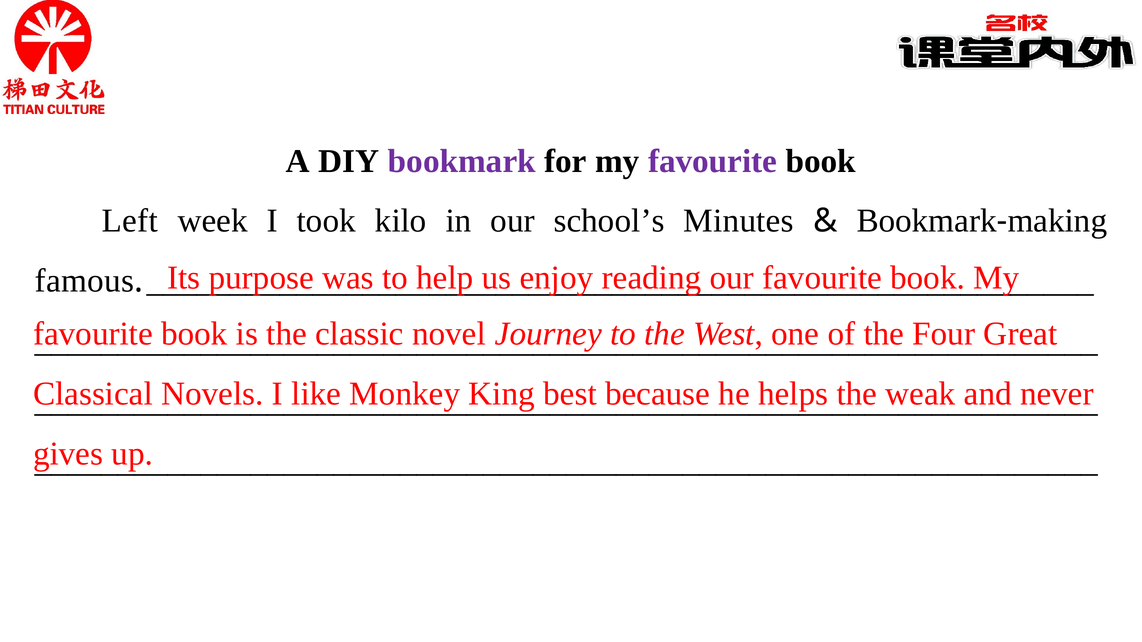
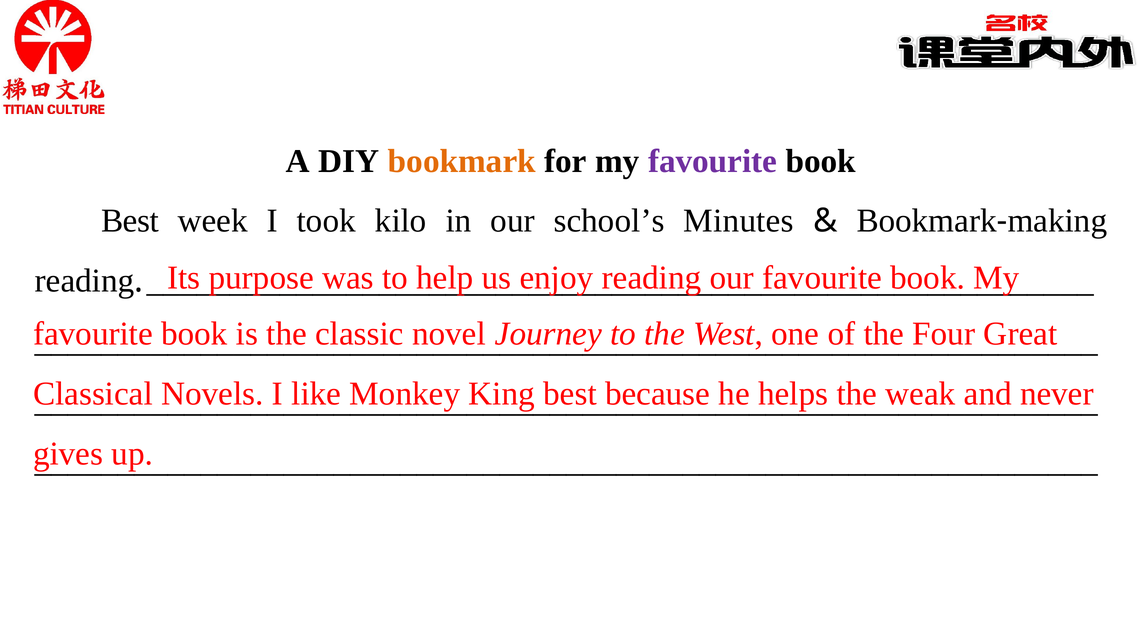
bookmark colour: purple -> orange (462, 161)
Left: Left -> Best (130, 221)
famous: famous -> reading (85, 281)
